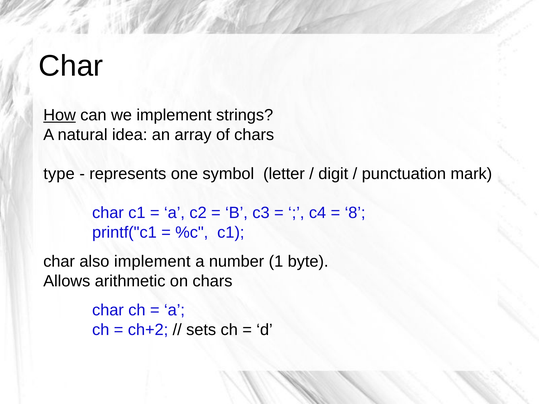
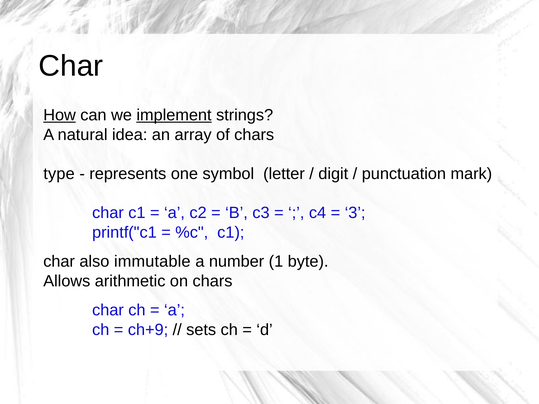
implement underline: none -> present (174, 115)
8: 8 -> 3 (355, 213)
also implement: implement -> immutable (152, 262)
ch+2: ch+2 -> ch+9 (148, 330)
